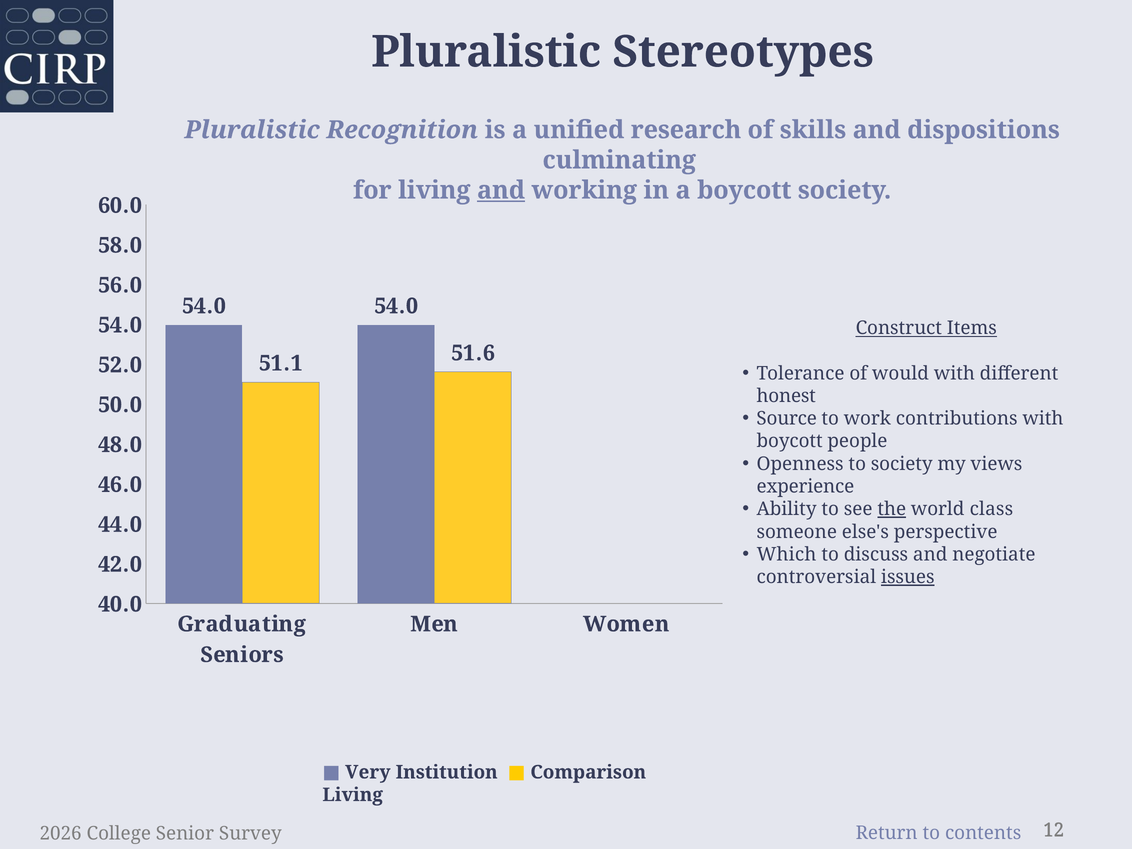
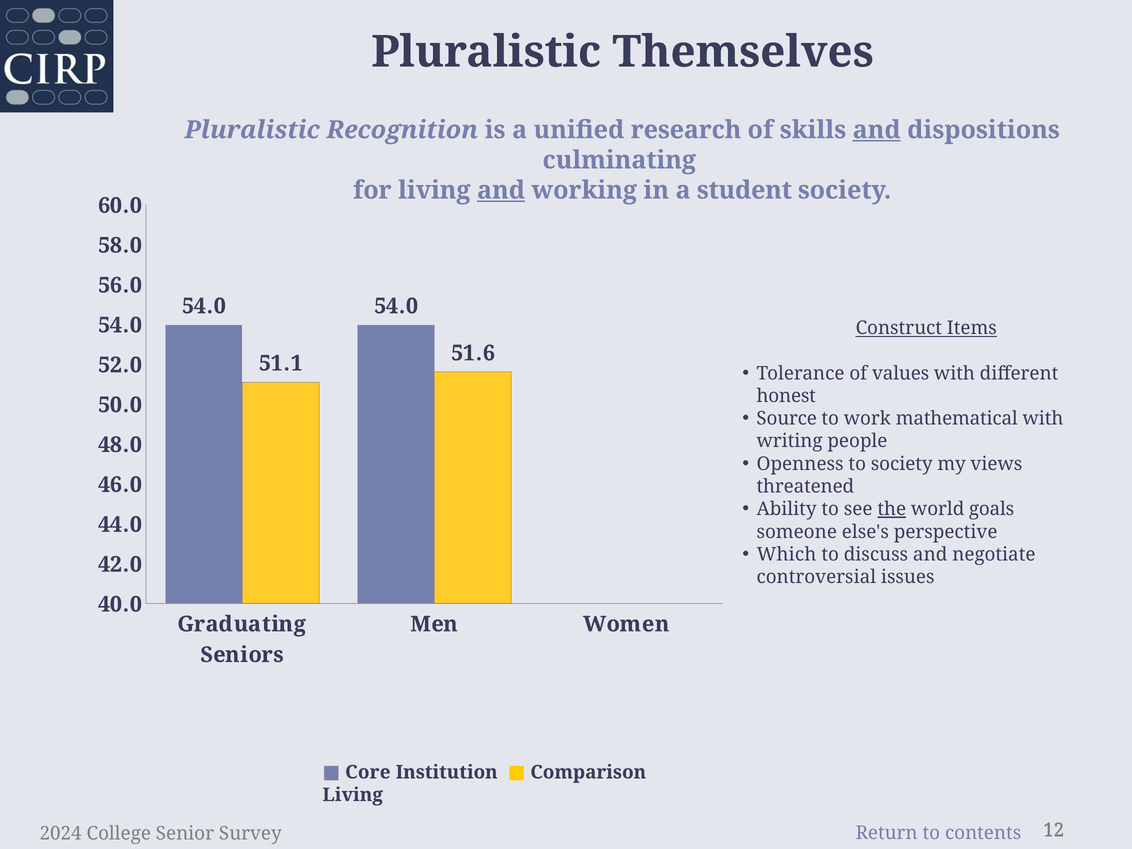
Stereotypes: Stereotypes -> Themselves (743, 52)
and underline: none -> present (877, 130)
a boycott: boycott -> student (744, 190)
would: would -> values (901, 373)
contributions: contributions -> mathematical (957, 419)
boycott: boycott -> writing (790, 441)
experience: experience -> threatened (805, 487)
class: class -> goals (992, 509)
issues underline: present -> none (908, 577)
Very: Very -> Core (368, 772)
2026: 2026 -> 2024 (61, 833)
